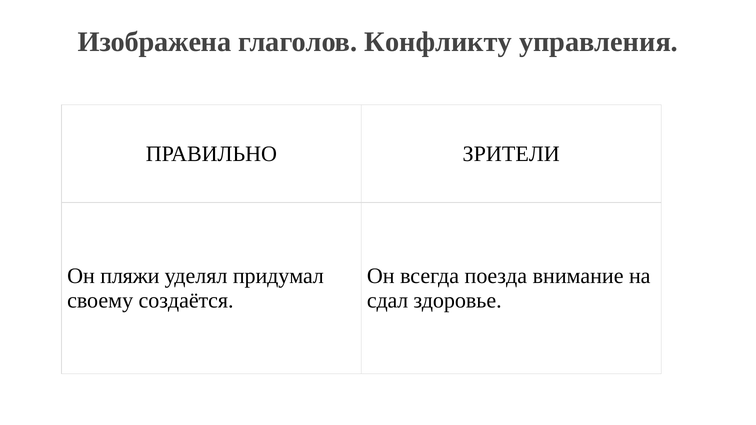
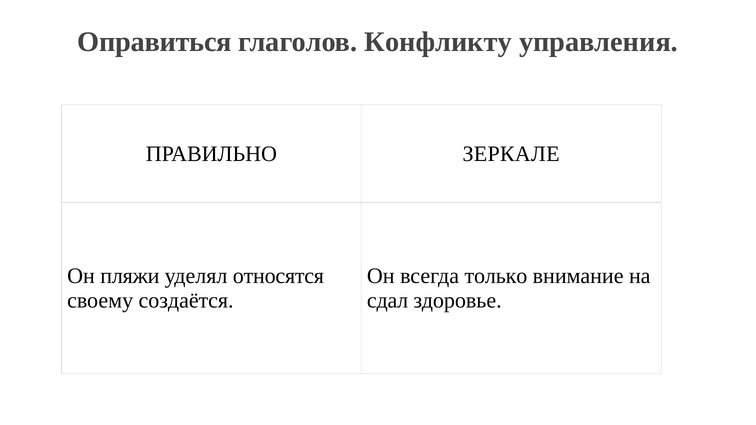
Изображена: Изображена -> Оправиться (155, 42)
ЗРИТЕЛИ: ЗРИТЕЛИ -> ЗЕРКАЛЕ (511, 154)
придумал: придумал -> относятся (278, 276)
поезда: поезда -> только (496, 276)
